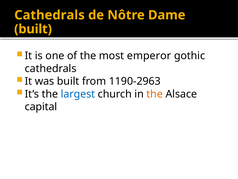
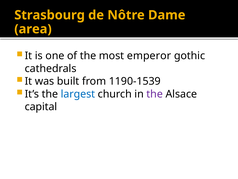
Cathedrals: Cathedrals -> Strasbourg (50, 15)
built: built -> area (33, 29)
1190-2963: 1190-2963 -> 1190-1539 (135, 81)
the colour: orange -> purple (155, 94)
